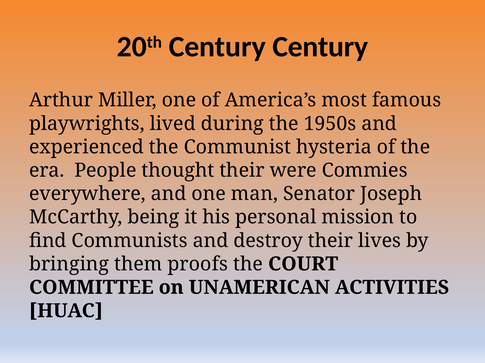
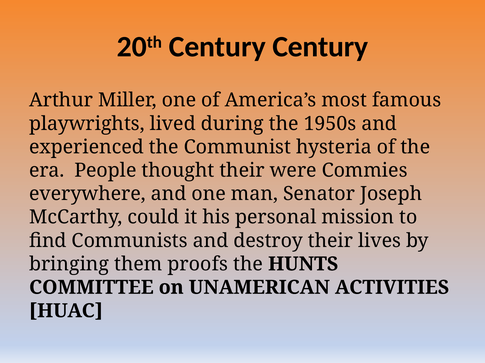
being: being -> could (153, 218)
COURT: COURT -> HUNTS (303, 265)
